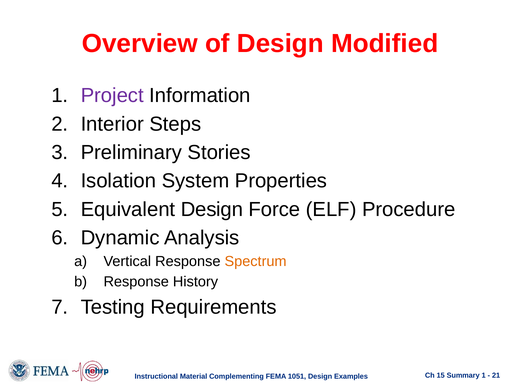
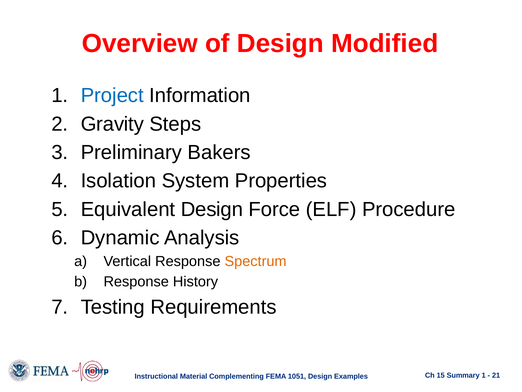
Project colour: purple -> blue (112, 95)
Interior: Interior -> Gravity (112, 124)
Stories: Stories -> Bakers (219, 152)
